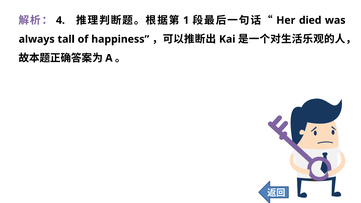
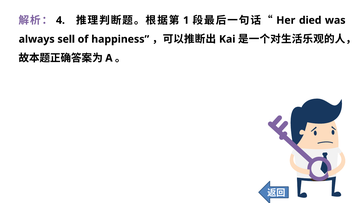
tall: tall -> sell (66, 39)
